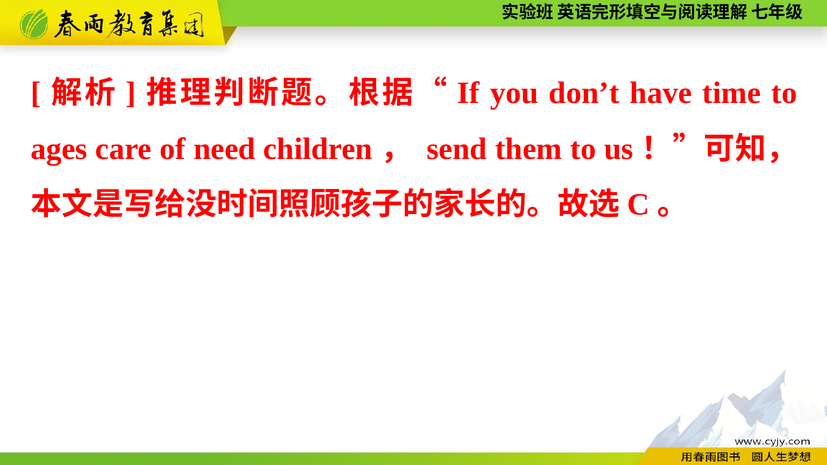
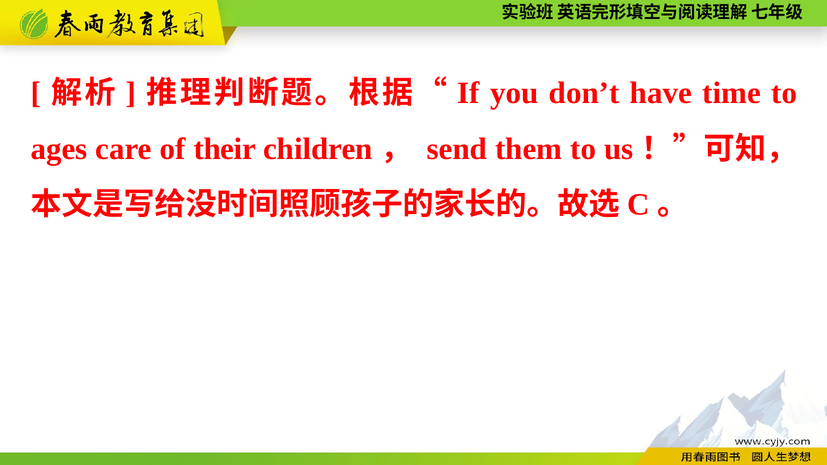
need: need -> their (225, 149)
